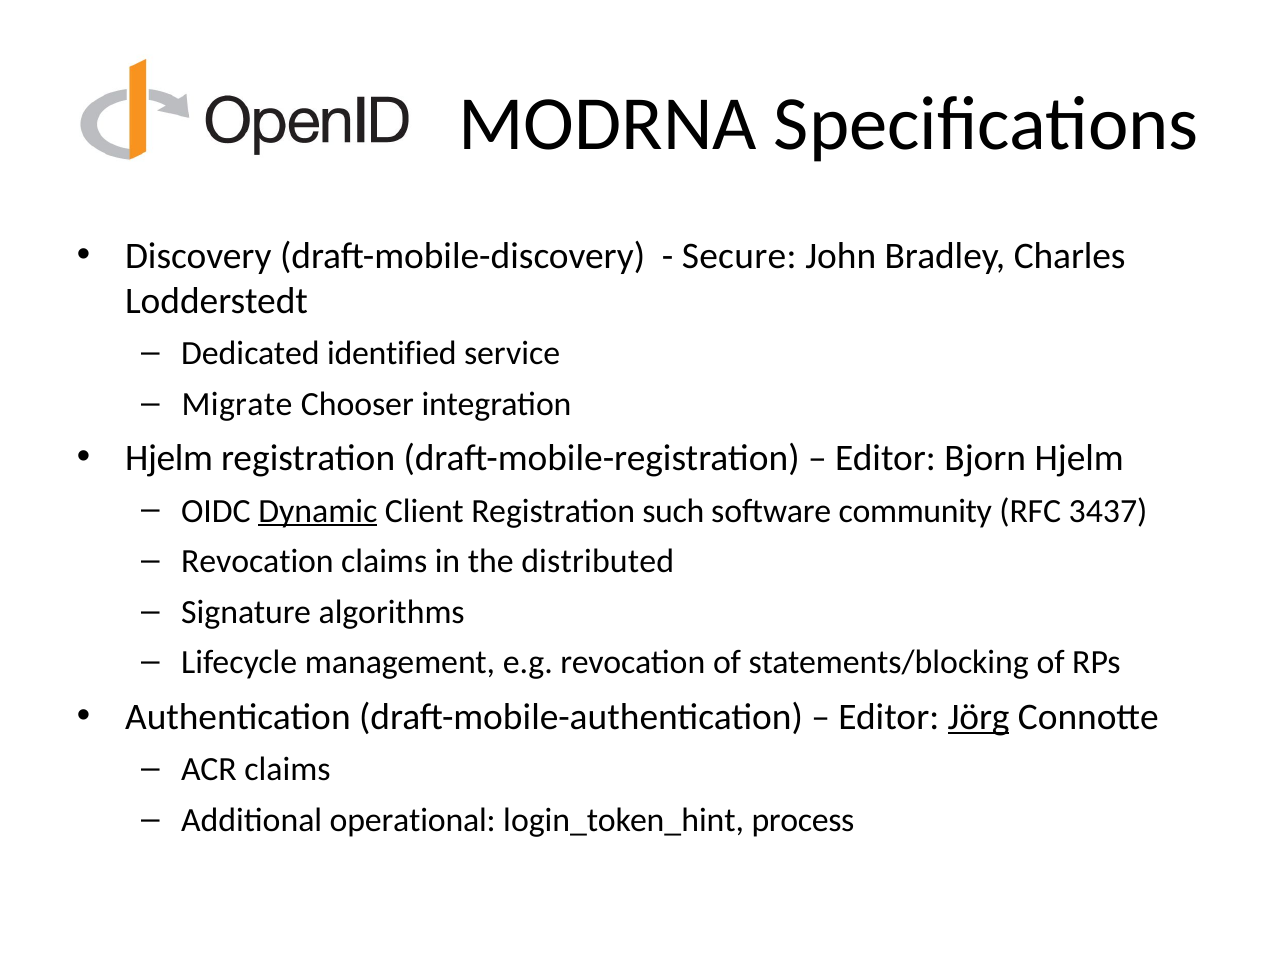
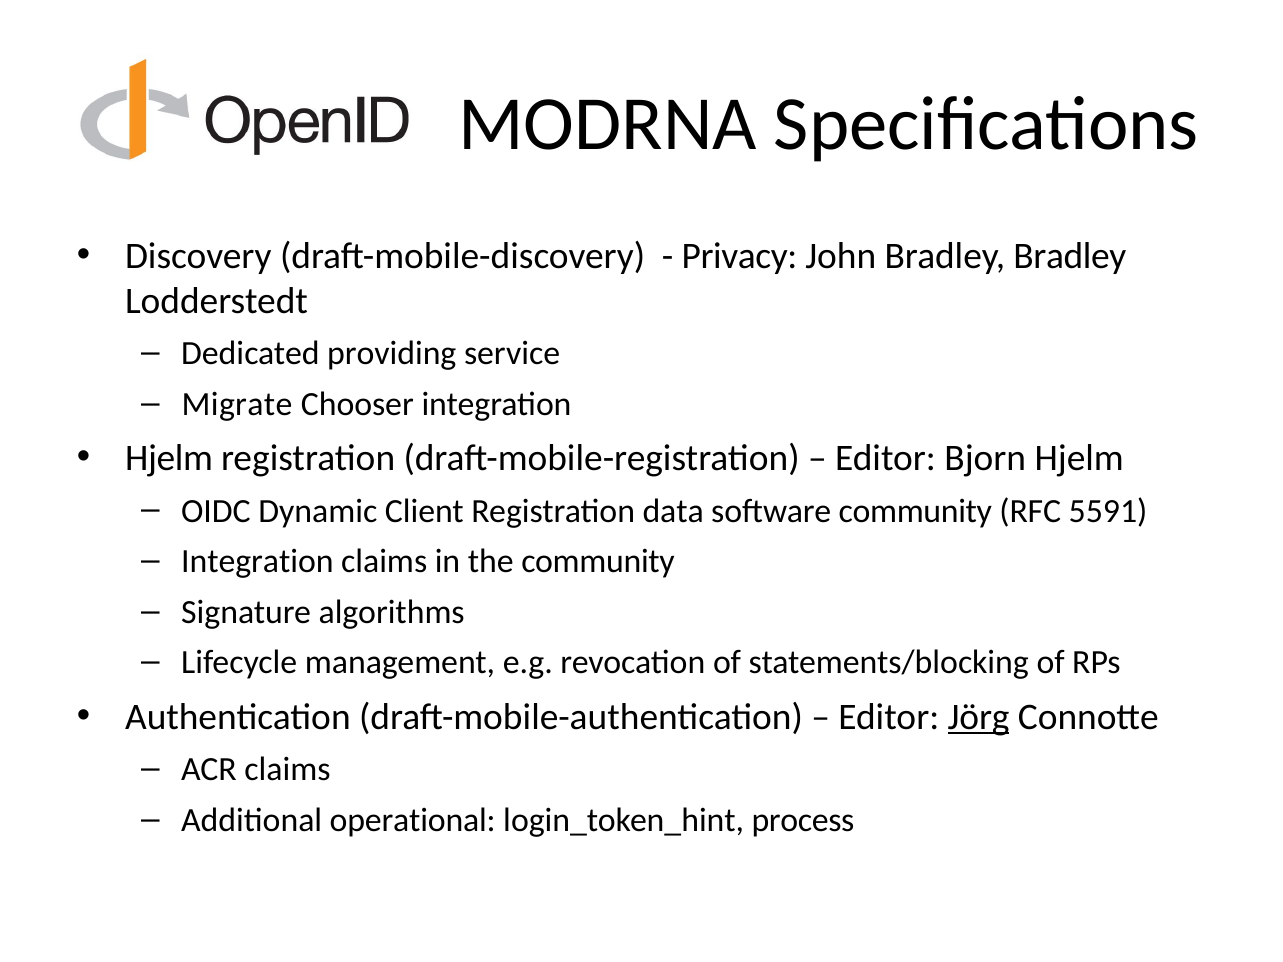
Secure: Secure -> Privacy (740, 256)
Bradley Charles: Charles -> Bradley (1070, 256)
identified: identified -> providing (392, 353)
Dynamic underline: present -> none (318, 511)
such: such -> data (673, 511)
3437: 3437 -> 5591 (1108, 511)
Revocation: Revocation -> Integration (257, 562)
the distributed: distributed -> community (598, 562)
